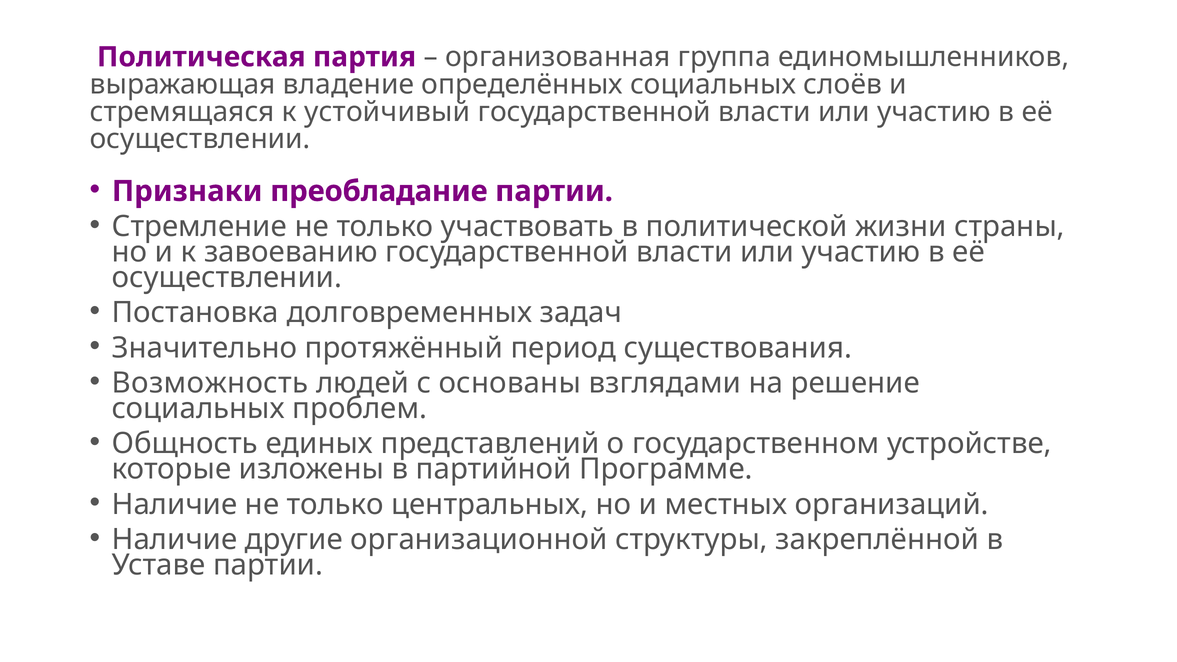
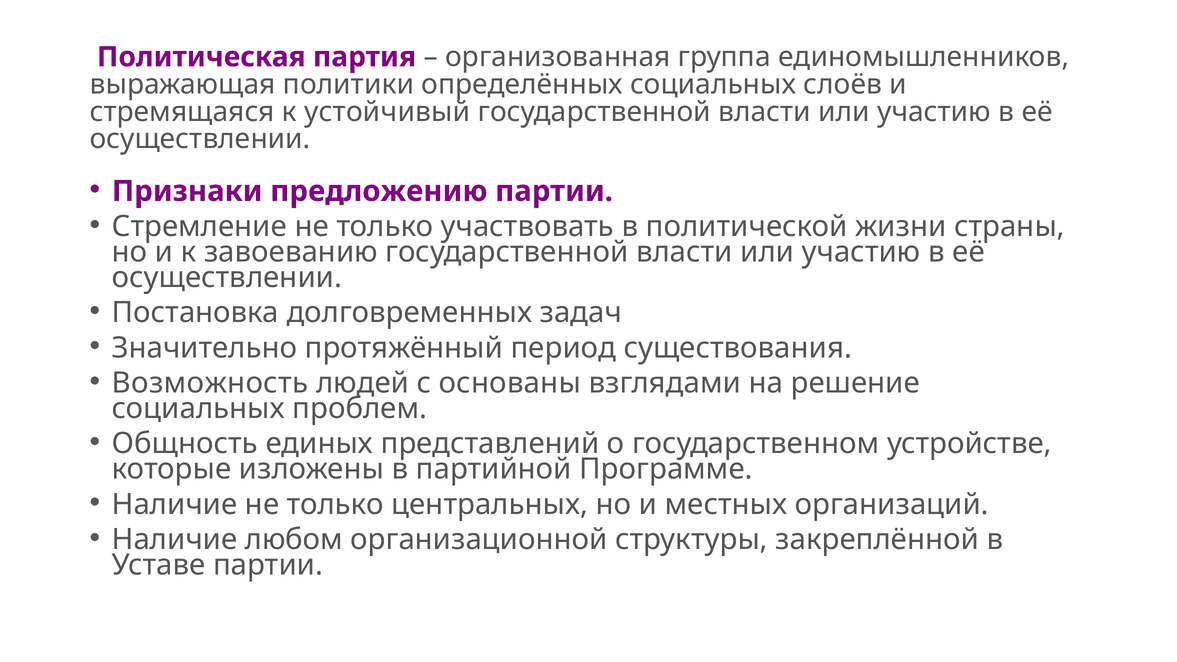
владение: владение -> политики (348, 84)
преобладание: преобладание -> предложению (379, 191)
другие: другие -> любом (294, 540)
